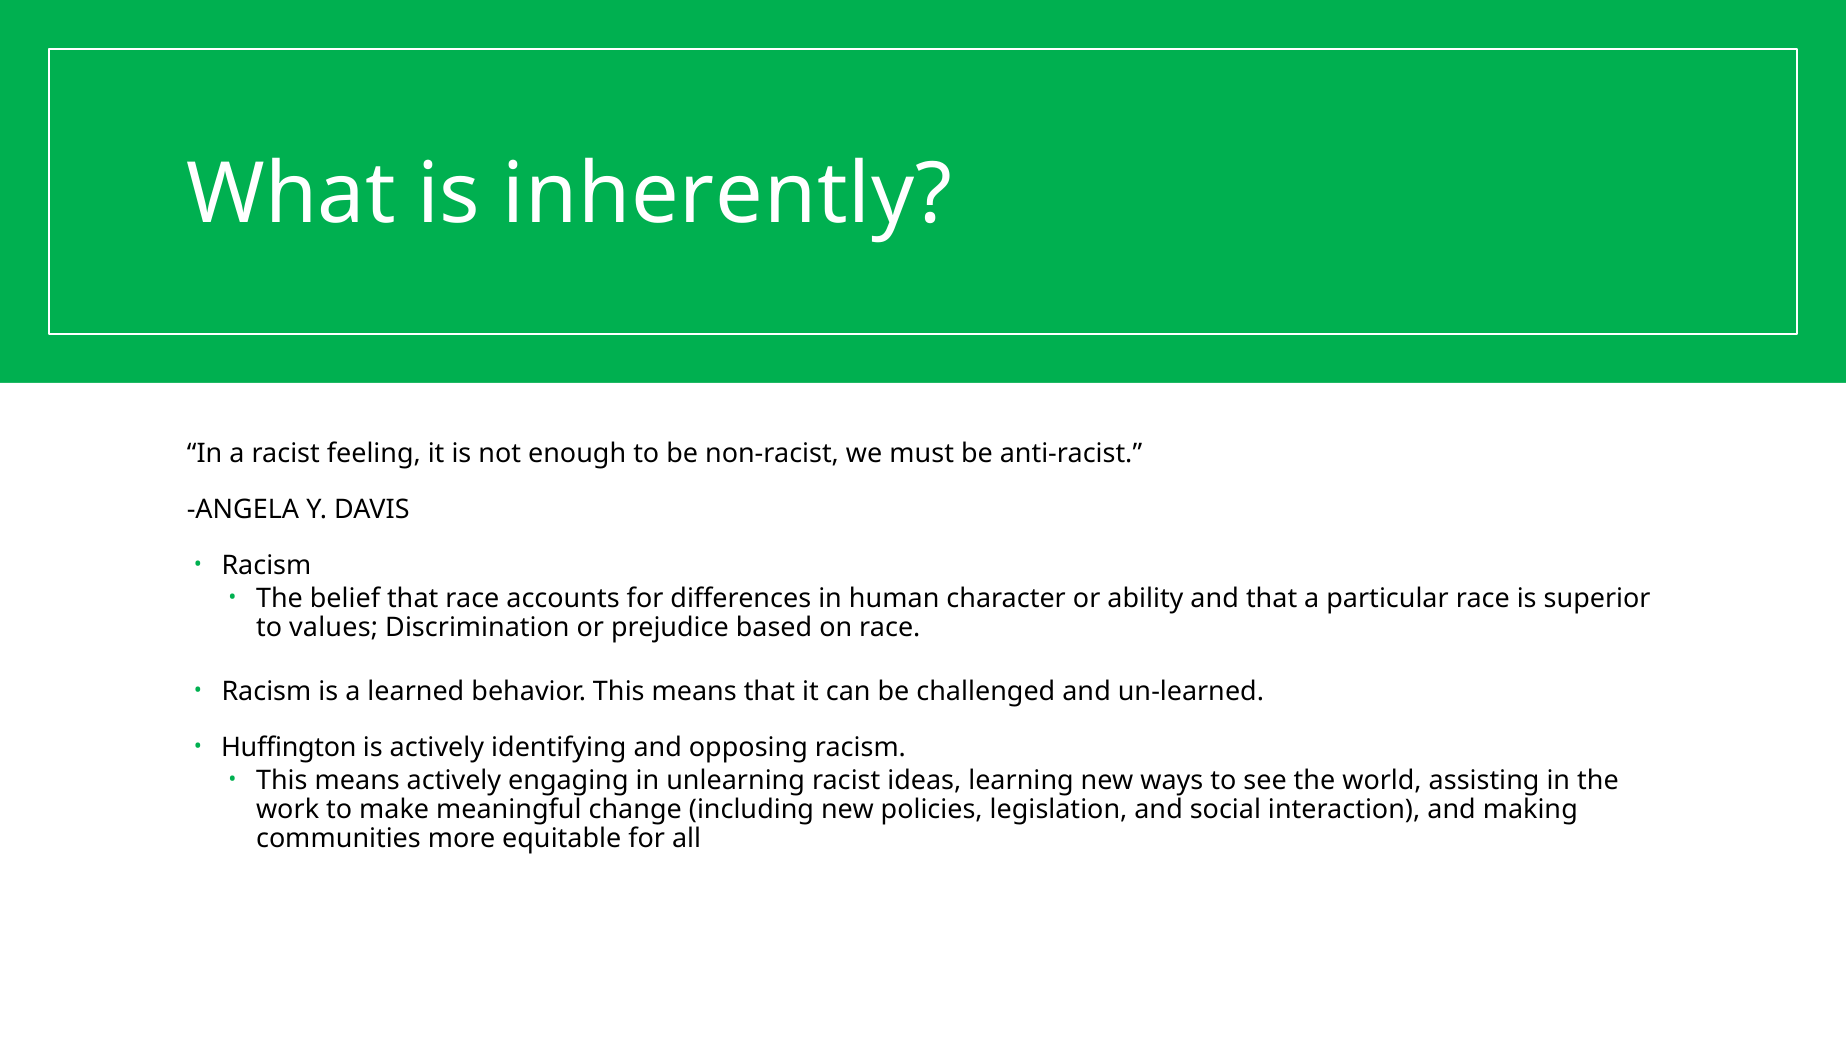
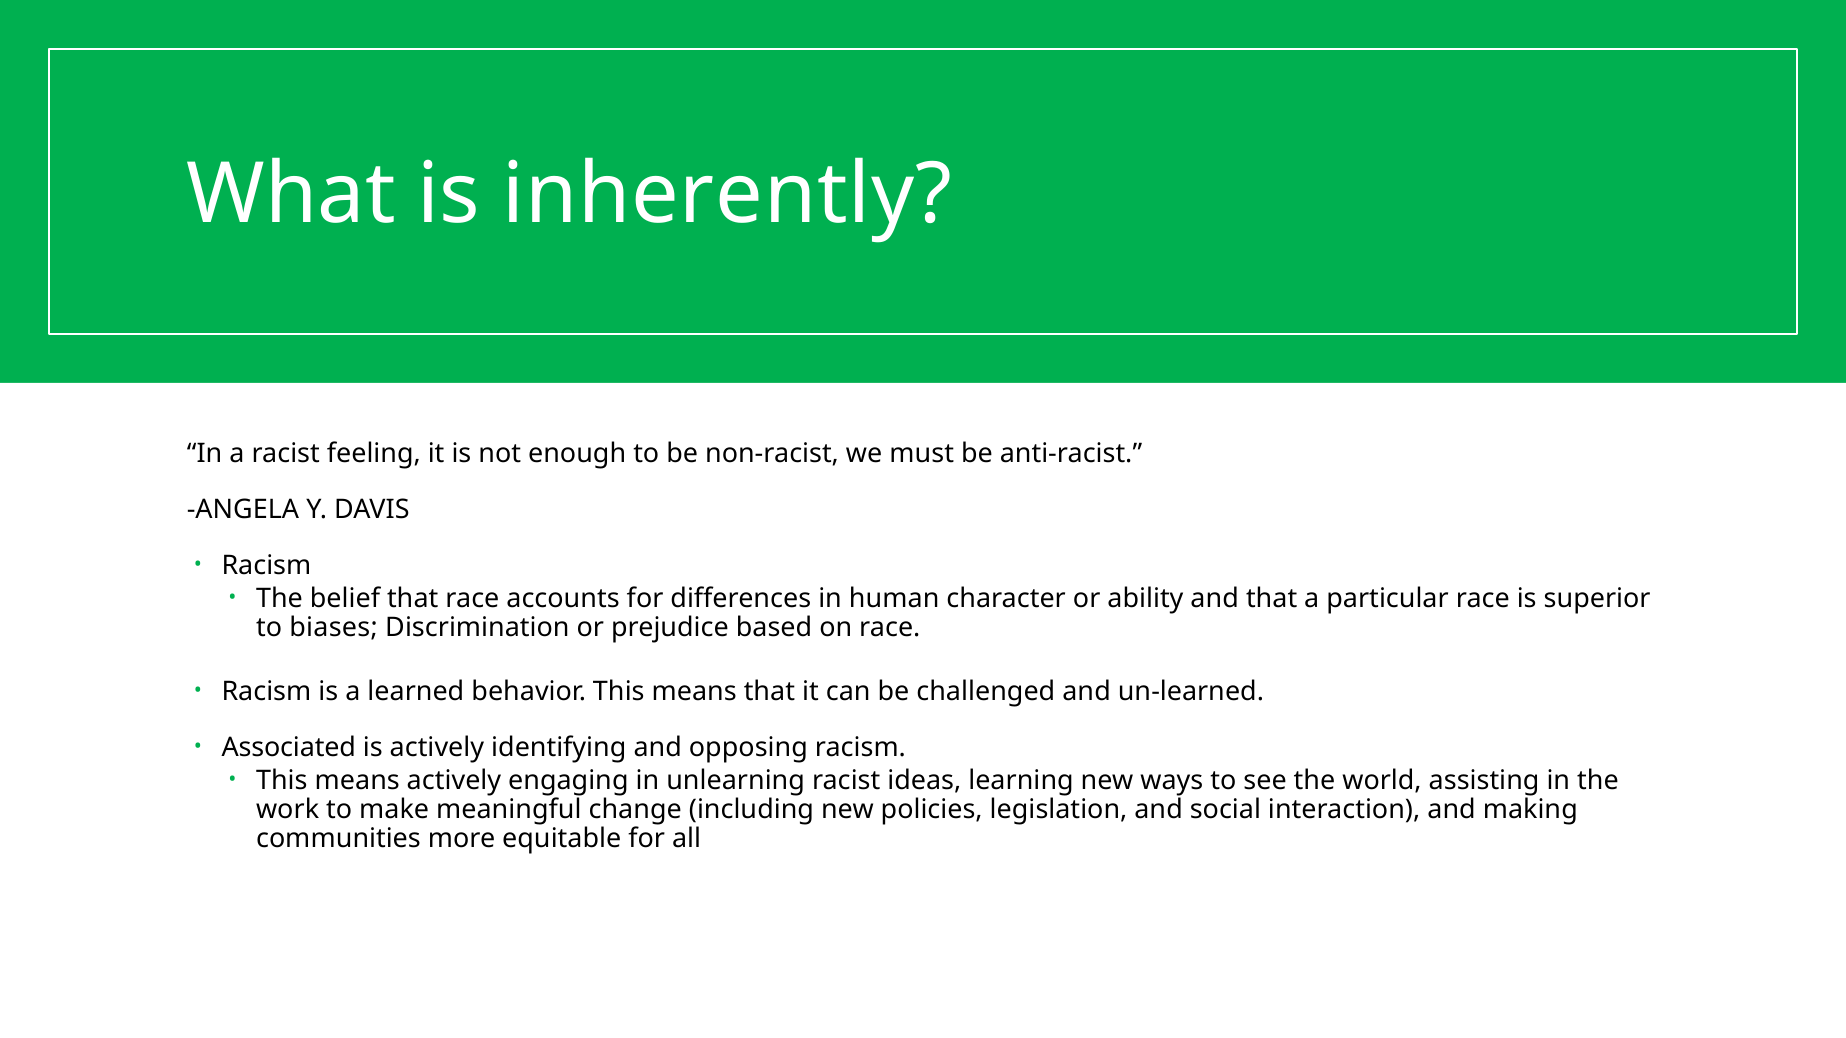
values: values -> biases (334, 628)
Huffington: Huffington -> Associated (289, 748)
